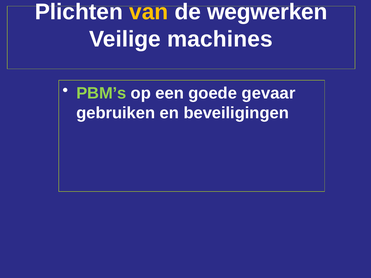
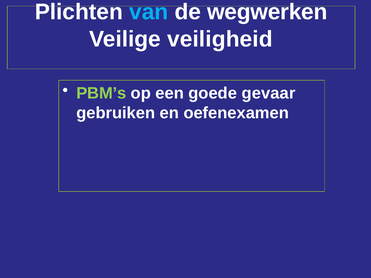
van colour: yellow -> light blue (149, 12)
machines: machines -> veiligheid (220, 39)
beveiligingen: beveiligingen -> oefenexamen (236, 113)
